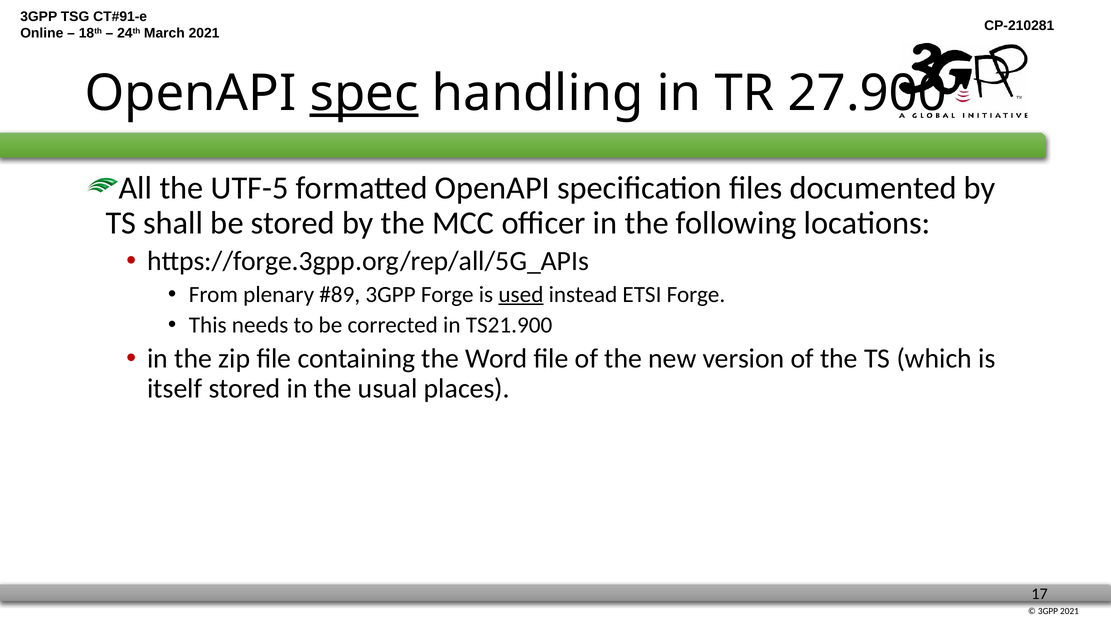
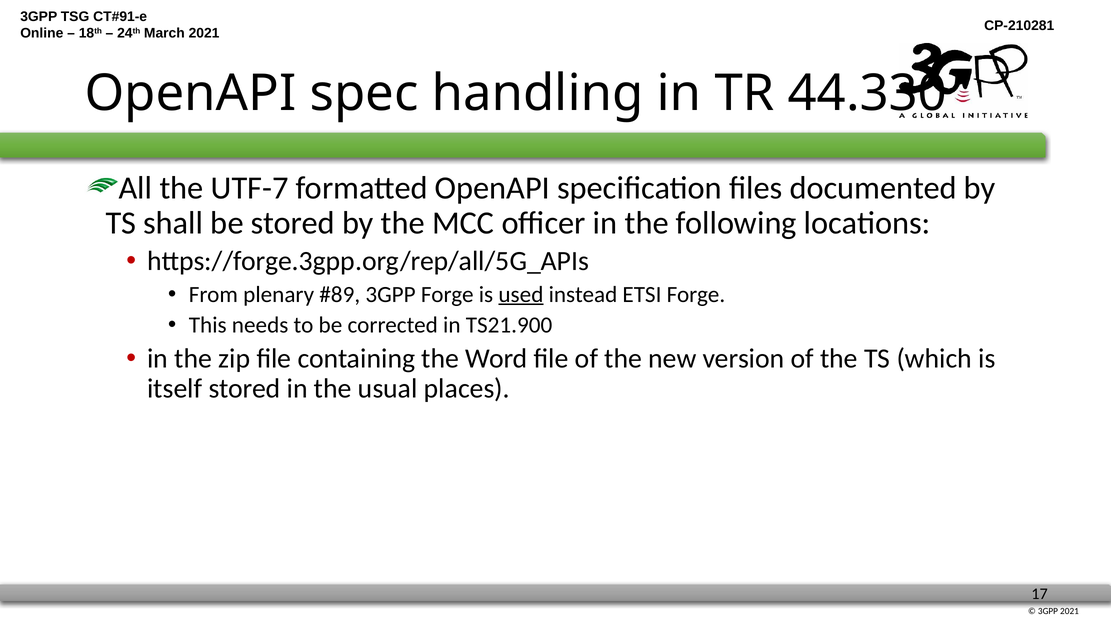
spec underline: present -> none (364, 93)
27.900: 27.900 -> 44.330 (867, 93)
UTF-5: UTF-5 -> UTF-7 (250, 188)
